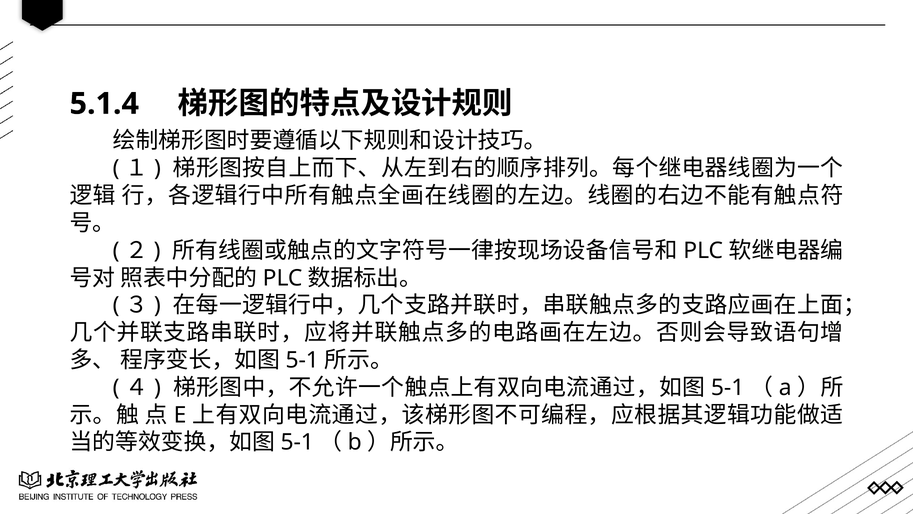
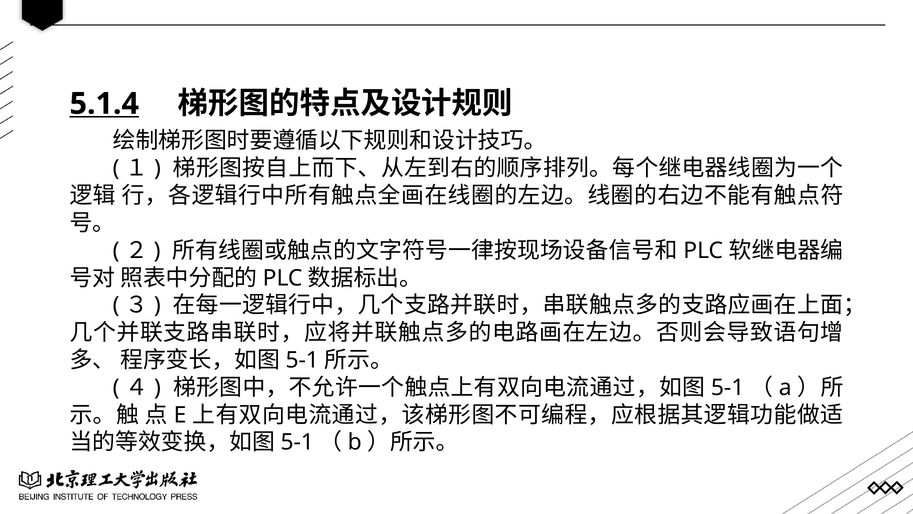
5.1.4 underline: none -> present (104, 104)
